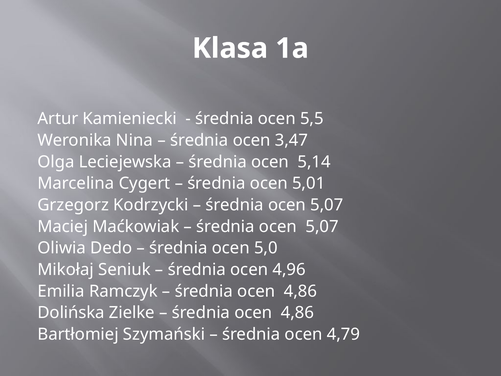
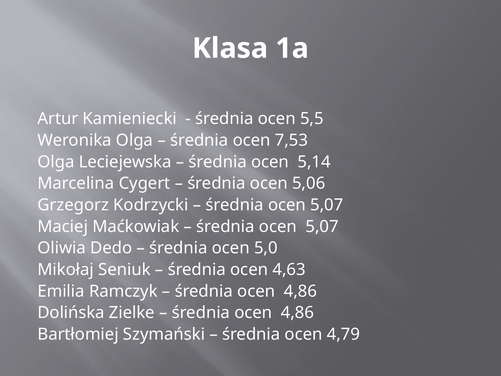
Weronika Nina: Nina -> Olga (134, 140)
3,47: 3,47 -> 7,53 (291, 140)
5,01: 5,01 -> 5,06 (309, 183)
4,96: 4,96 -> 4,63 (289, 269)
